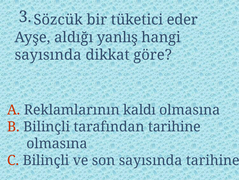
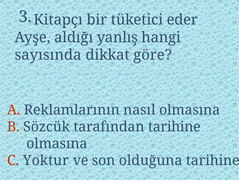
Sözcük: Sözcük -> Kitapçı (58, 20)
kaldı: kaldı -> nasıl (139, 110)
B Bilinçli: Bilinçli -> Sözcük (47, 126)
C Bilinçli: Bilinçli -> Yoktur (46, 160)
son sayısında: sayısında -> olduğuna (151, 160)
